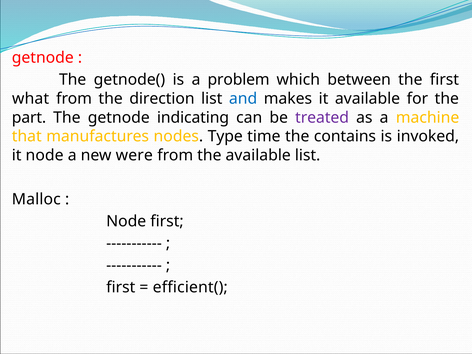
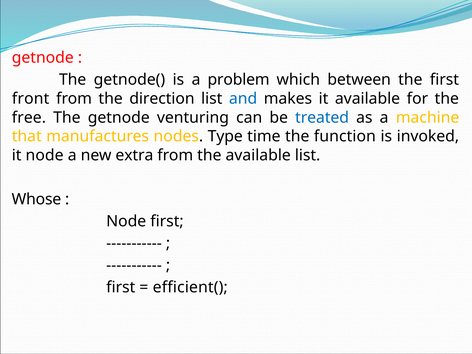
what: what -> front (31, 99)
part: part -> free (29, 118)
indicating: indicating -> venturing (193, 118)
treated colour: purple -> blue (322, 118)
contains: contains -> function (345, 136)
were: were -> extra (134, 155)
Malloc: Malloc -> Whose (36, 199)
